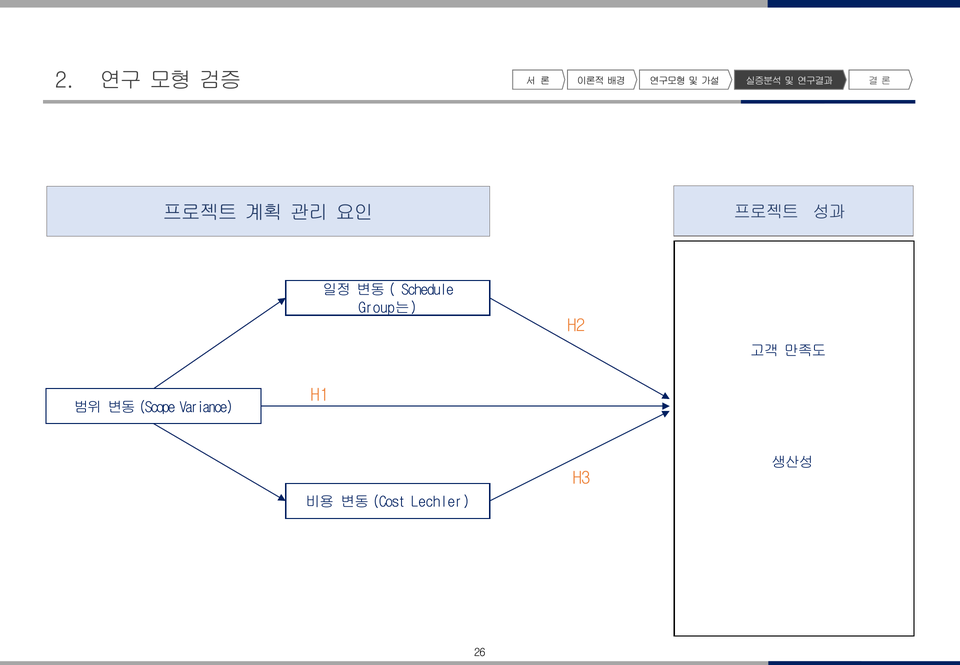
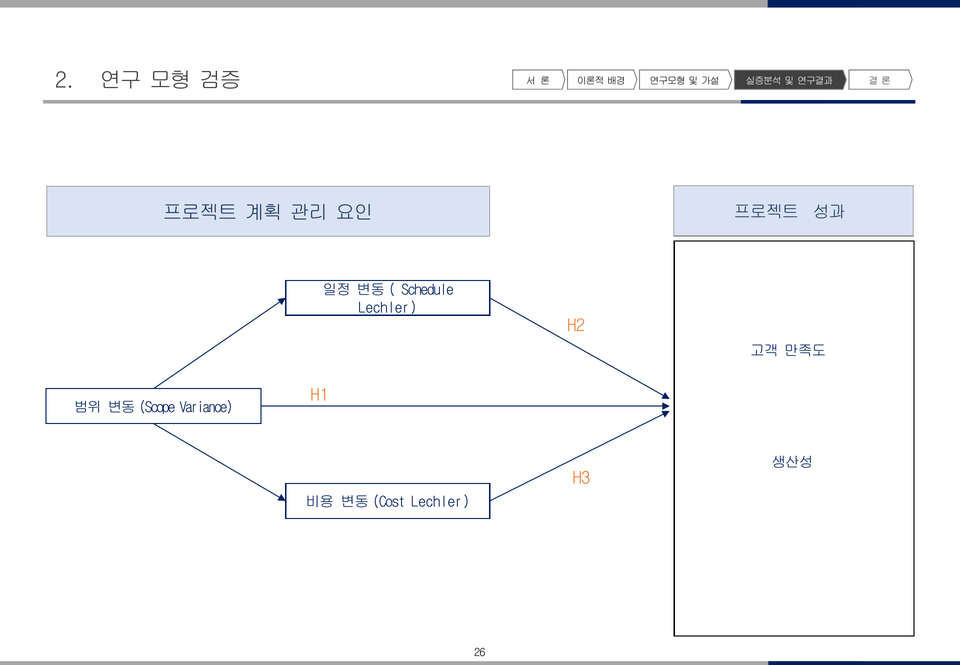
Group는: Group는 -> Lechler (388, 308)
